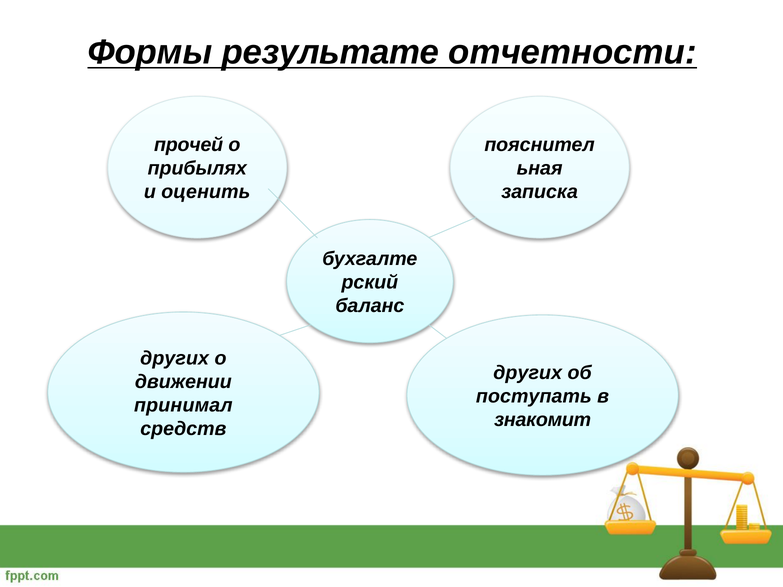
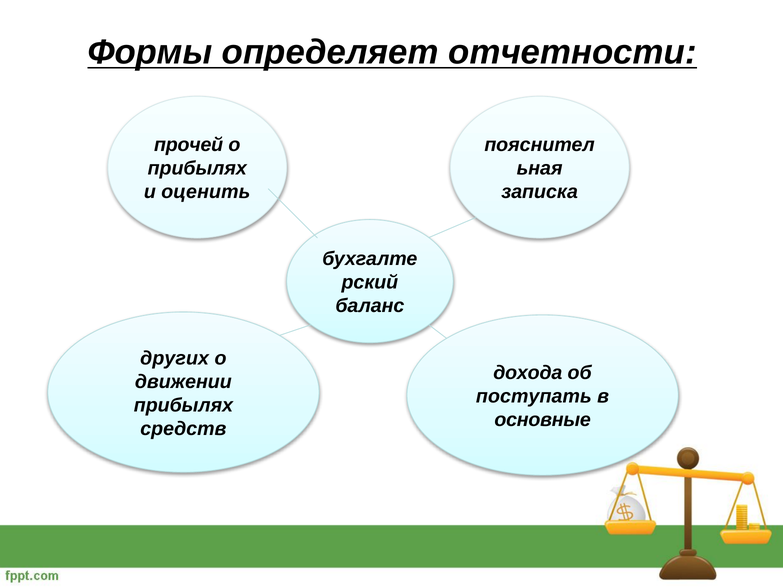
результате: результате -> определяет (330, 52)
других: других -> дохода (528, 373)
принимал: принимал -> прибылях (183, 405)
знакомит: знакомит -> основные (543, 420)
